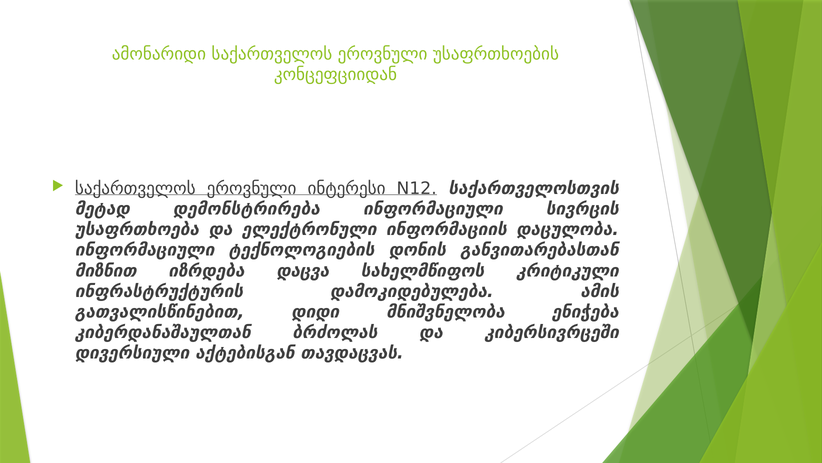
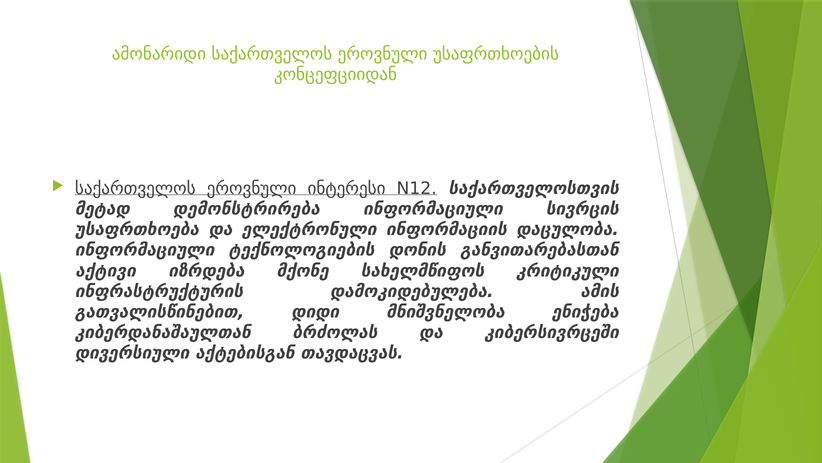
მიზნით: მიზნით -> აქტივი (106, 270)
დაცვა: დაცვა -> მქონე (303, 270)
